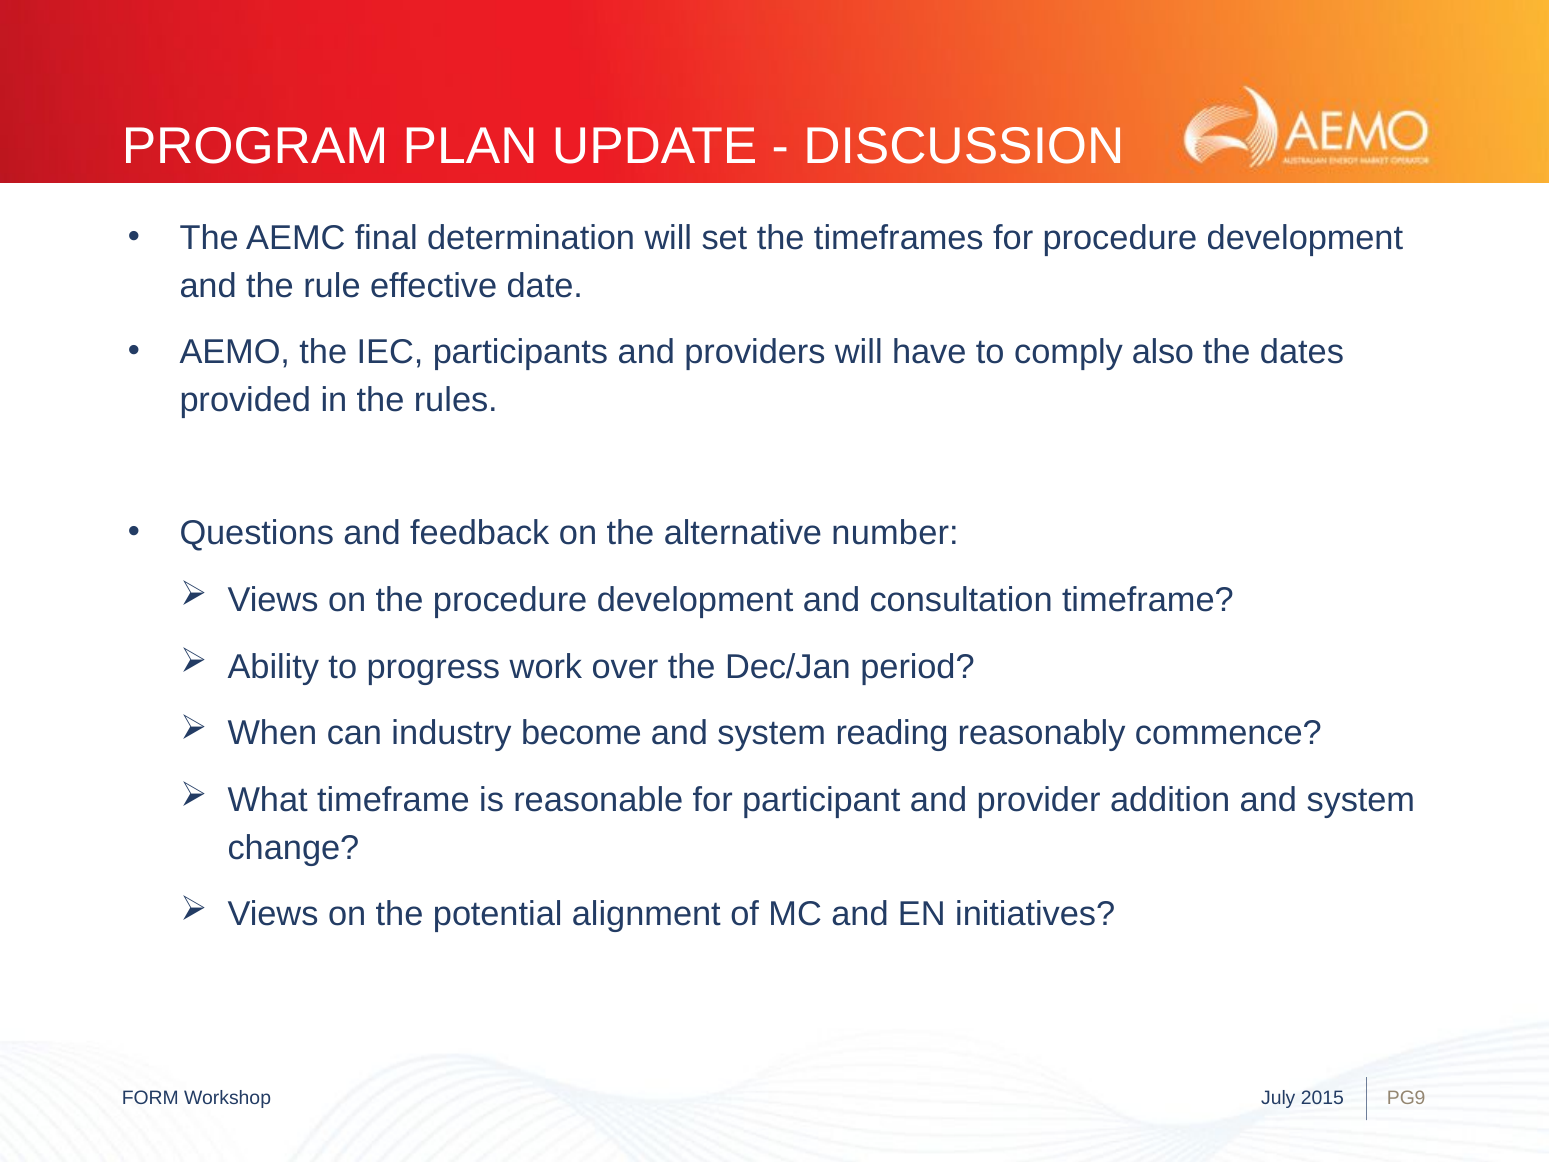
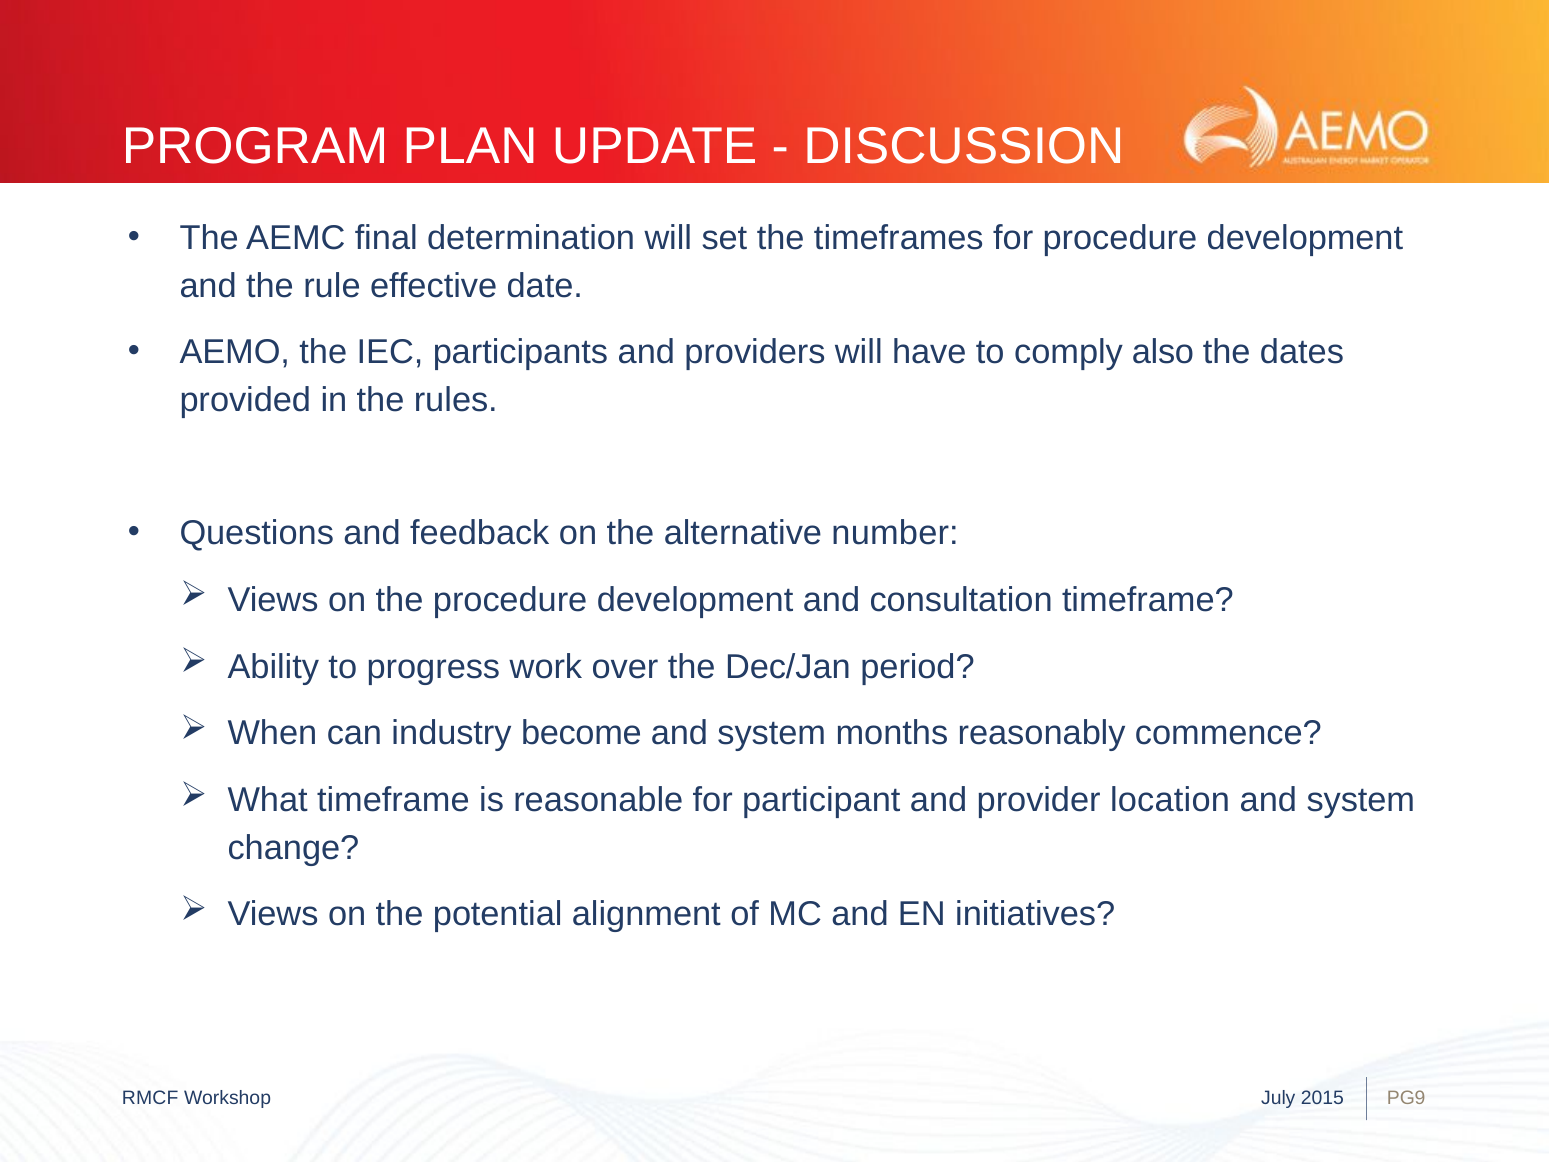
reading: reading -> months (892, 733)
addition: addition -> location (1170, 800)
FORM: FORM -> RMCF (150, 1098)
